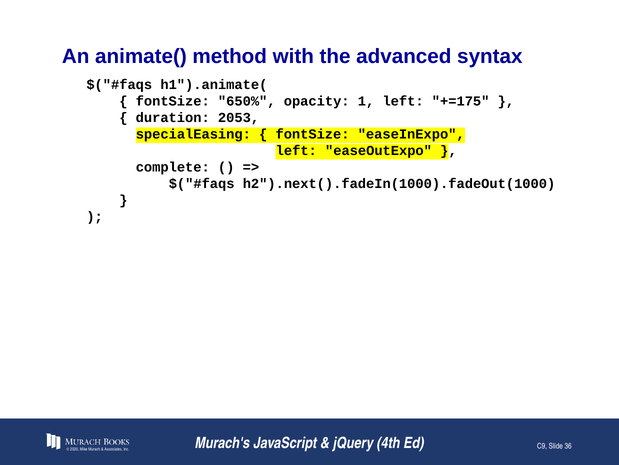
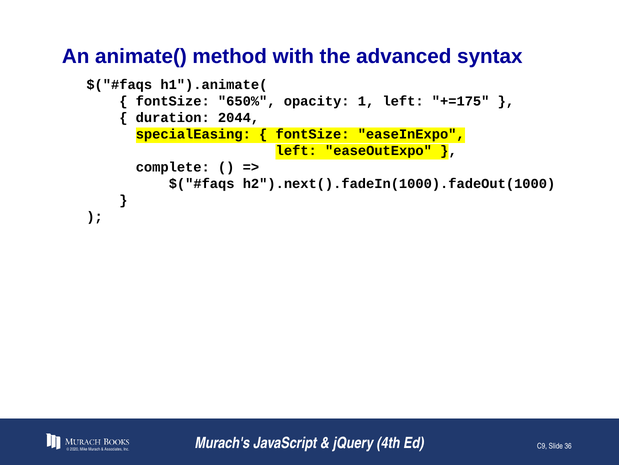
2053: 2053 -> 2044 (239, 118)
